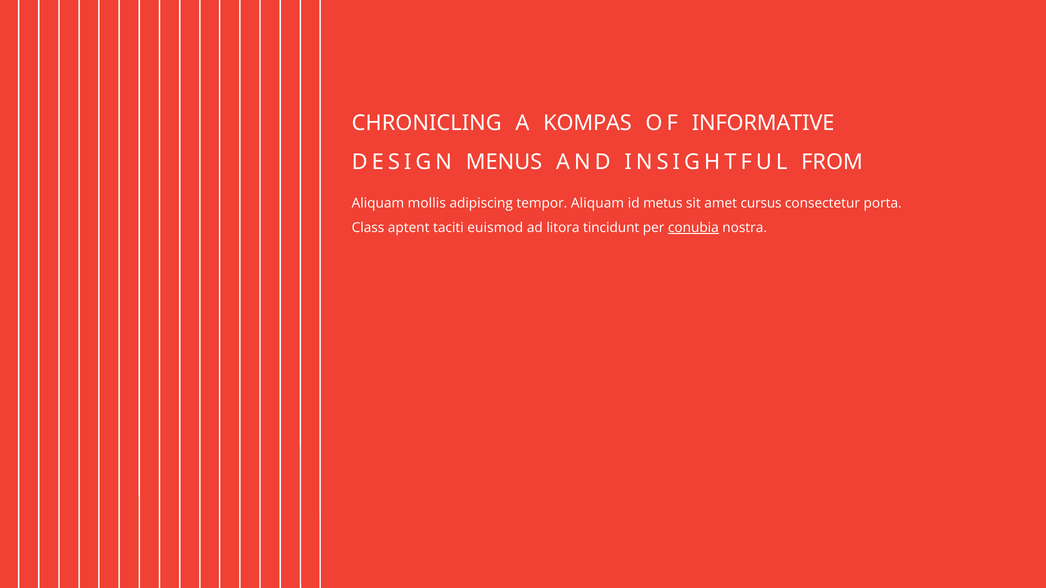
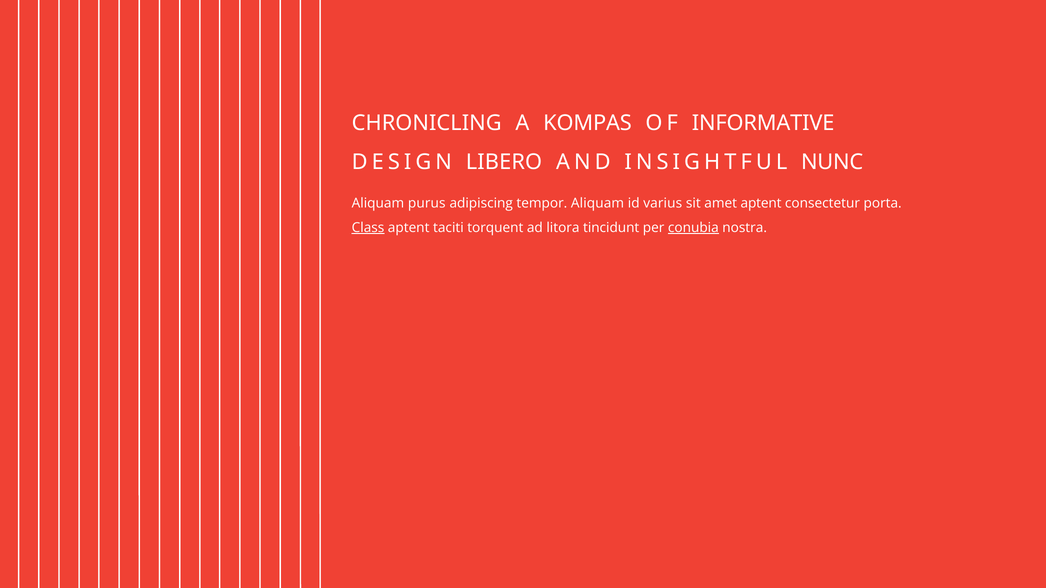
MENUS: MENUS -> LIBERO (504, 162)
FROM: FROM -> NUNC (832, 162)
mollis: mollis -> purus (427, 203)
metus: metus -> varius (663, 203)
amet cursus: cursus -> aptent (761, 203)
Class underline: none -> present (368, 228)
euismod: euismod -> torquent (495, 228)
